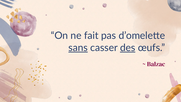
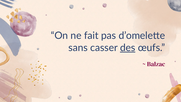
sans underline: present -> none (78, 48)
